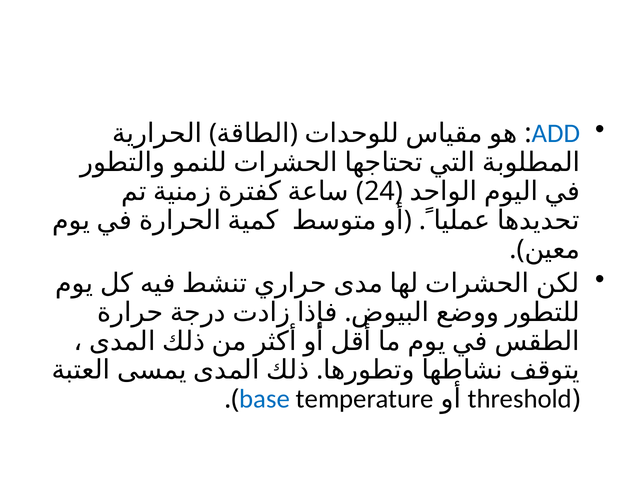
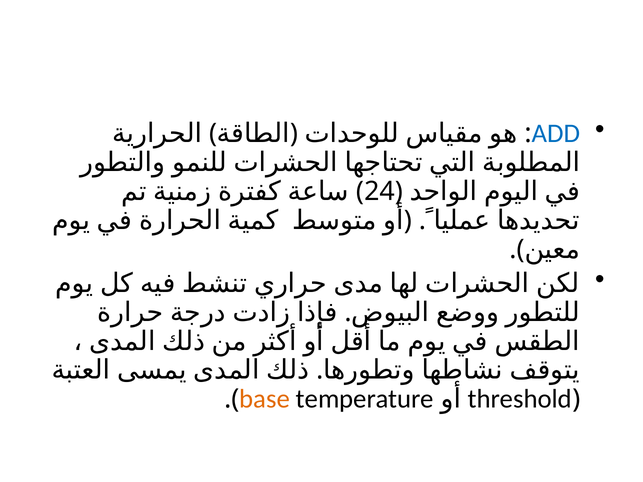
base colour: blue -> orange (265, 399)
